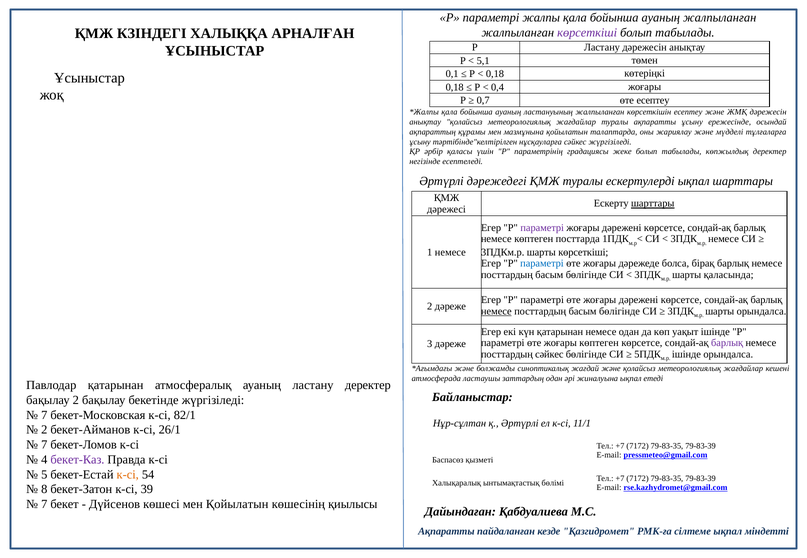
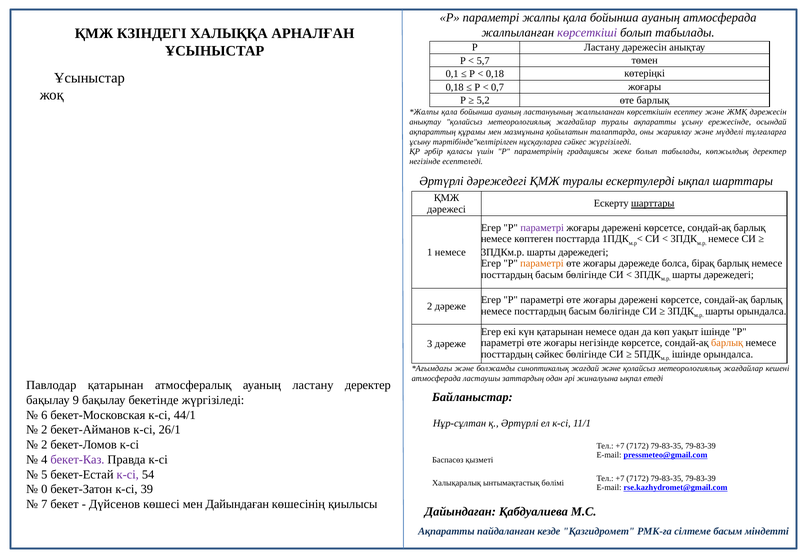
ауаның жалпыланған: жалпыланған -> атмосферада (720, 18)
5,1: 5,1 -> 5,7 (483, 61)
0,4: 0,4 -> 0,7 (498, 87)
0,7: 0,7 -> 5,2 (483, 101)
өте есептеу: есептеу -> барлық (653, 100)
3ПДКм.р шарты көрсеткіші: көрсеткіші -> дәрежедегі (583, 252)
параметрі colour: blue -> orange (542, 264)
қаласында: қаласында -> дәрежедегі (729, 275)
немесе underline: present -> none (496, 312)
жоғары көптеген: көптеген -> негізінде (599, 343)
барлық colour: purple -> orange (727, 343)
бақылау 2: 2 -> 9 (76, 401)
7: 7 -> 6 (44, 415)
82/1: 82/1 -> 44/1 (185, 415)
7: 7 -> 2 (44, 445)
к-сі colour: orange -> purple (128, 475)
8: 8 -> 0 (44, 490)
мен Қойылатын: Қойылатын -> Дайындаған (237, 505)
сілтеме ықпал: ықпал -> басым (728, 532)
